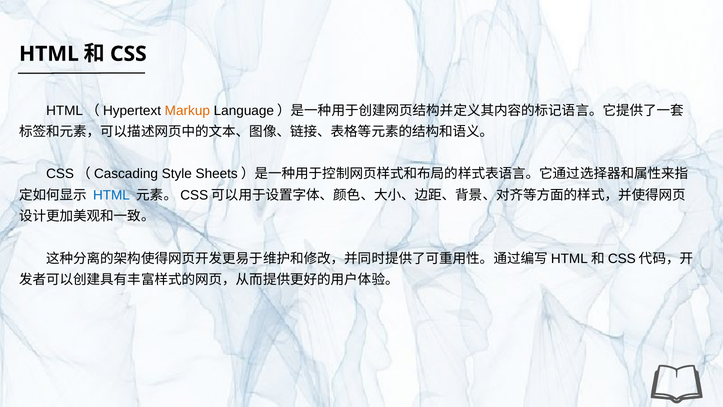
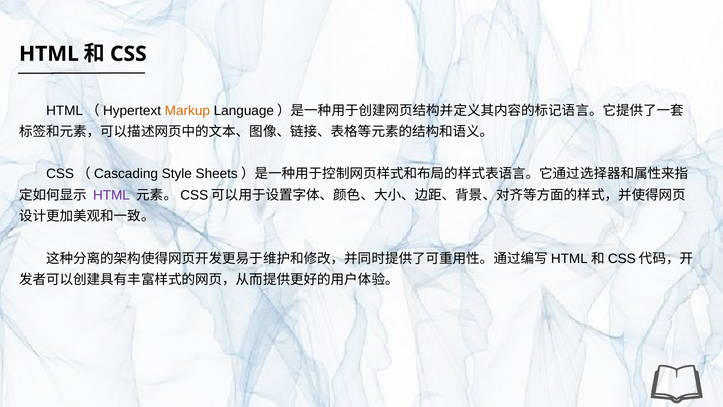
HTML colour: blue -> purple (111, 195)
